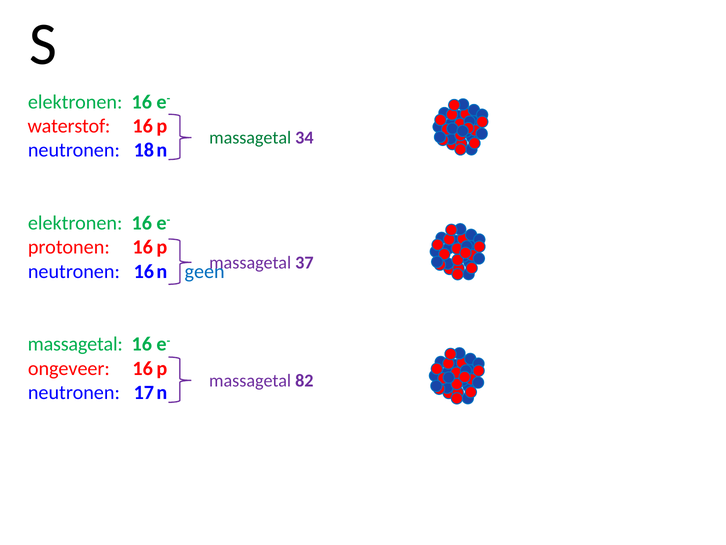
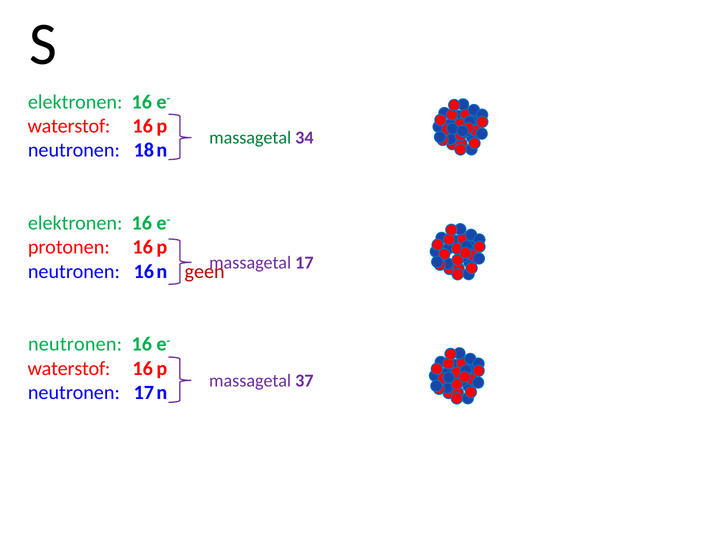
37: 37 -> 17 (304, 262)
geen colour: blue -> red (205, 271)
massagetal: massagetal -> neutronen (75, 344)
ongeveer: ongeveer -> waterstof (69, 368)
82: 82 -> 37 (304, 380)
